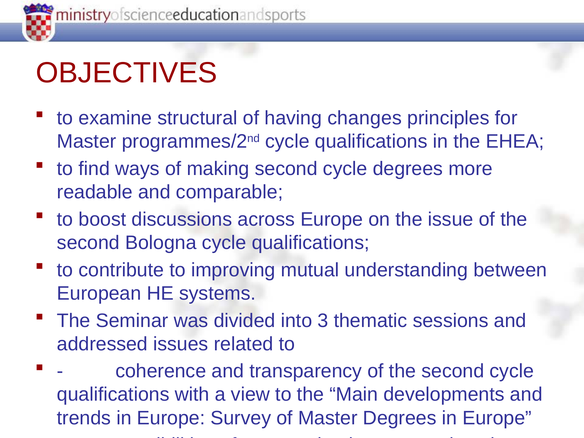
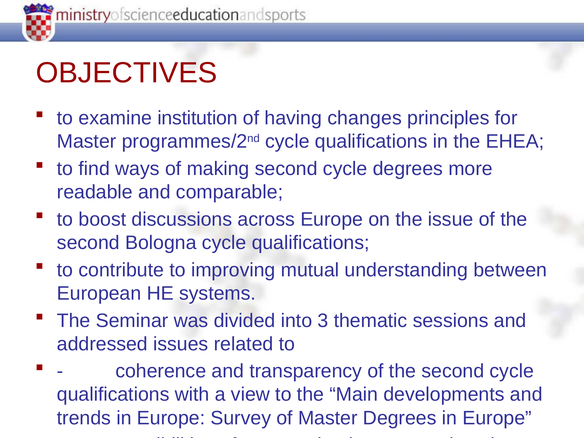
structural: structural -> institution (198, 118)
